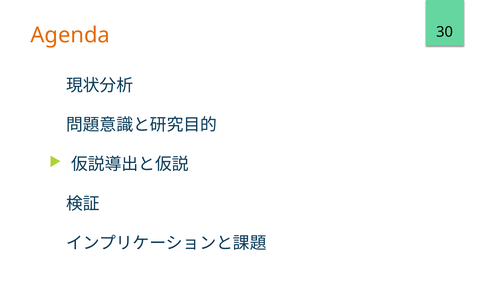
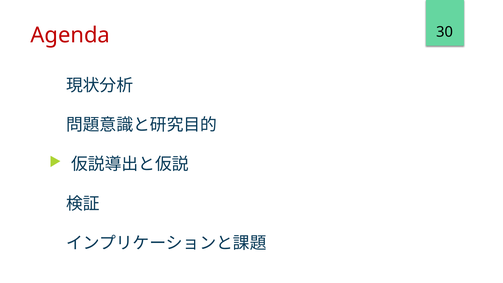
Agenda colour: orange -> red (70, 35)
